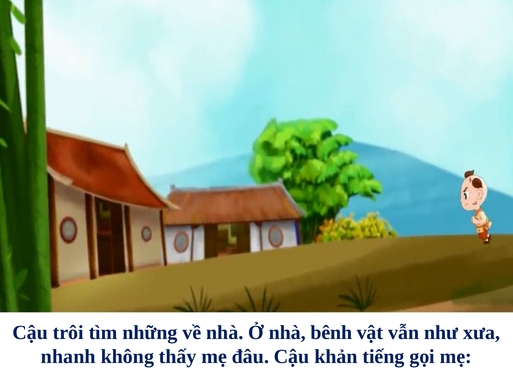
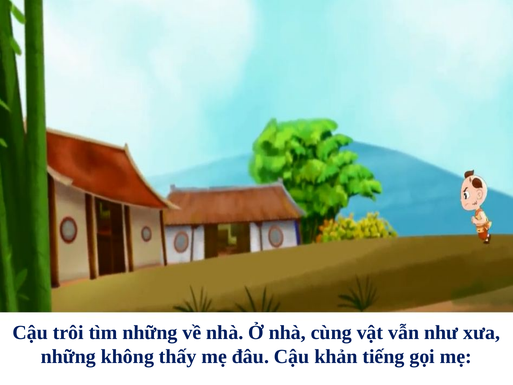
bênh: bênh -> cùng (331, 333)
nhanh: nhanh -> những (68, 356)
